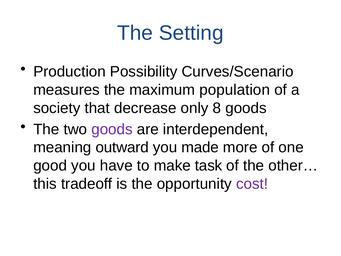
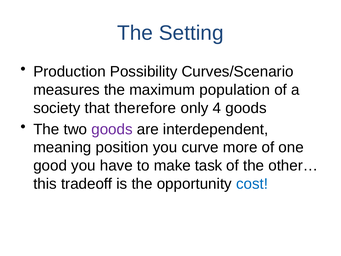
decrease: decrease -> therefore (145, 108)
8: 8 -> 4 (217, 108)
outward: outward -> position (122, 147)
made: made -> curve (200, 147)
cost colour: purple -> blue (252, 184)
